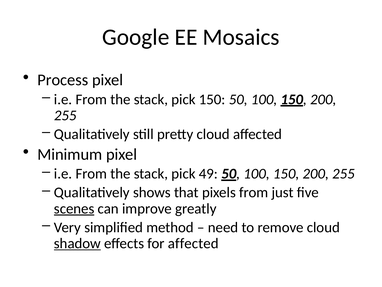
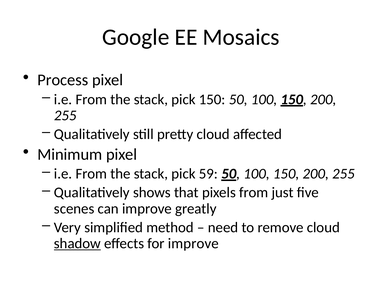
49: 49 -> 59 (208, 173)
scenes underline: present -> none (74, 208)
for affected: affected -> improve (193, 243)
